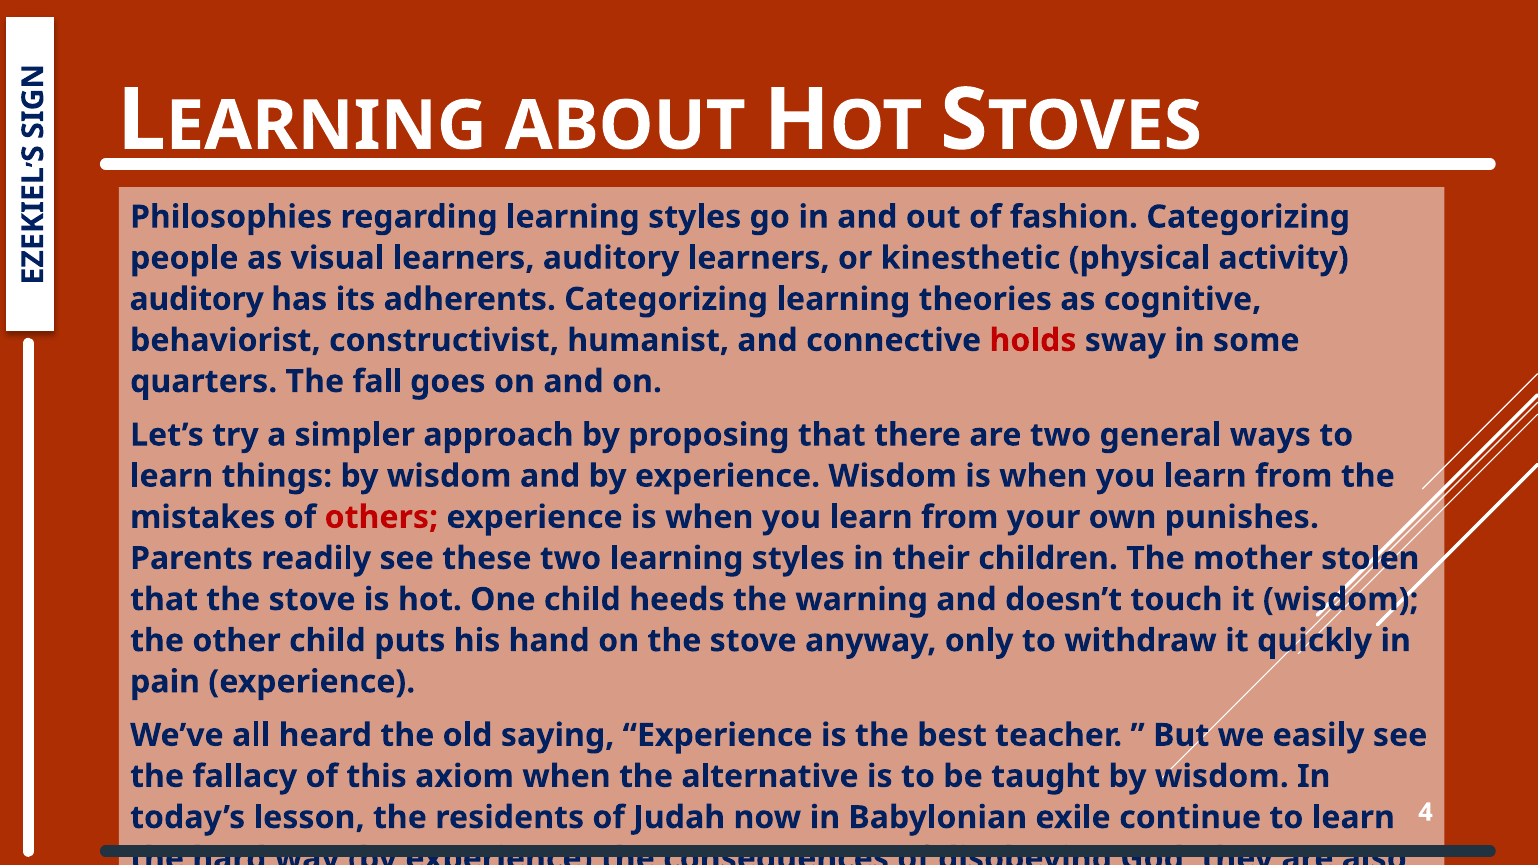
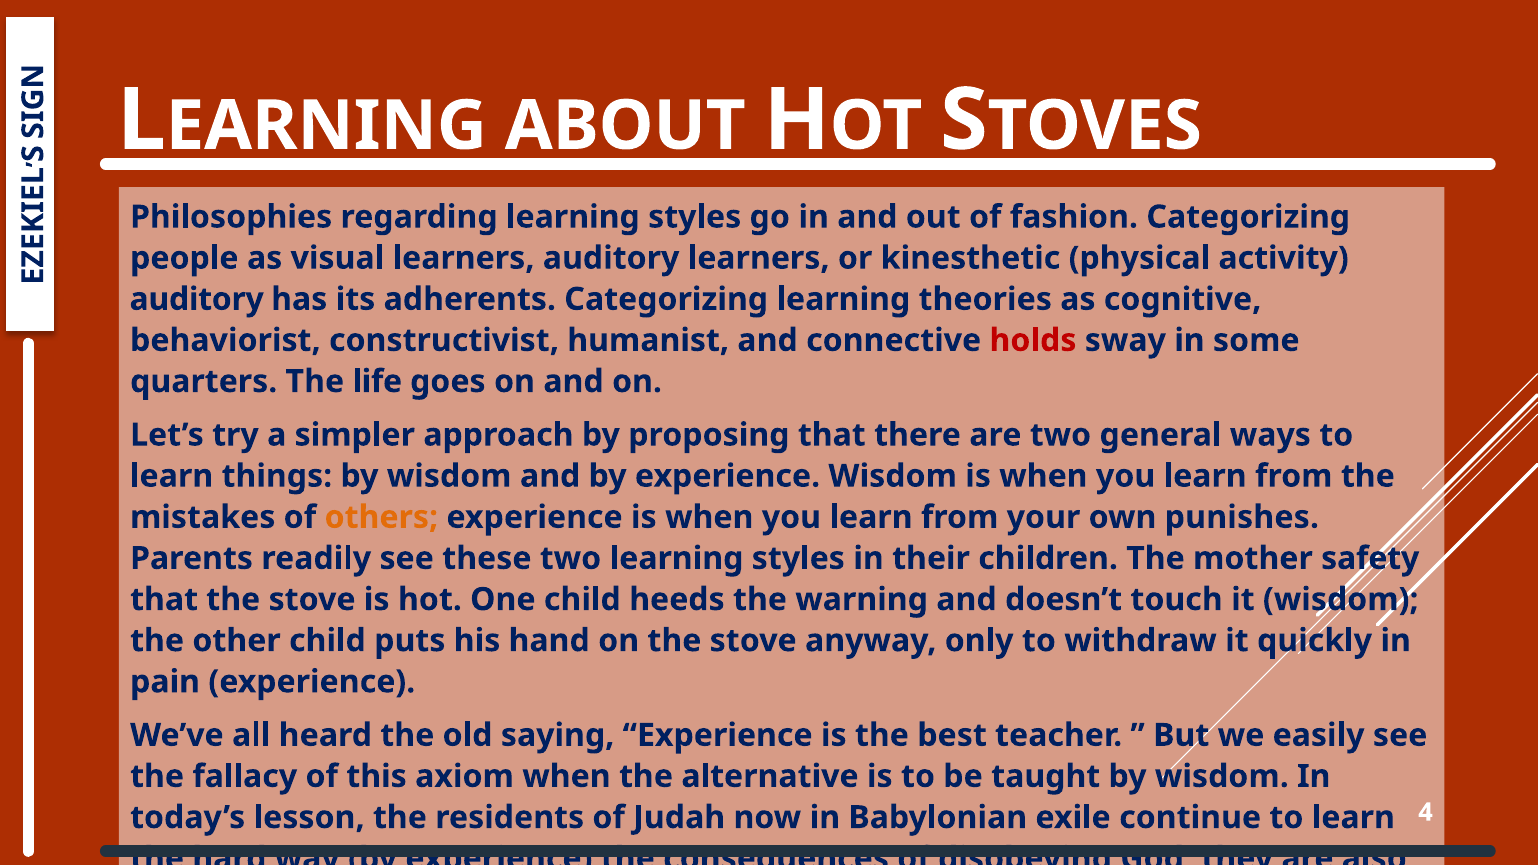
fall: fall -> life (377, 382)
others colour: red -> orange (381, 517)
stolen: stolen -> safety (1370, 558)
